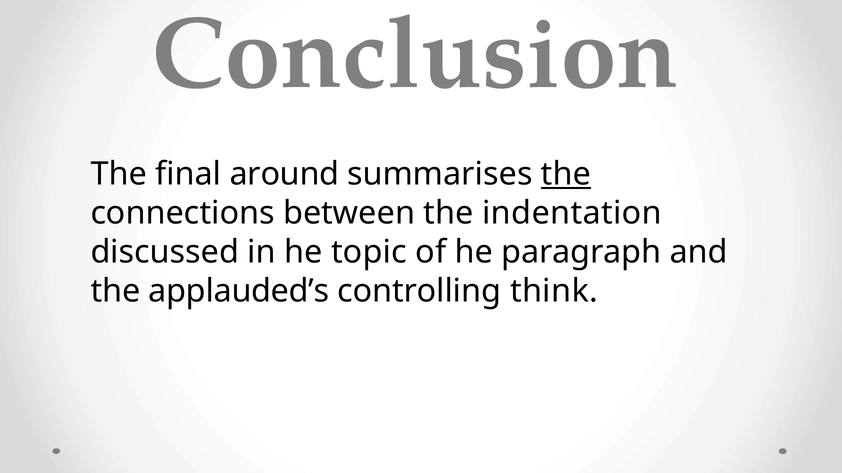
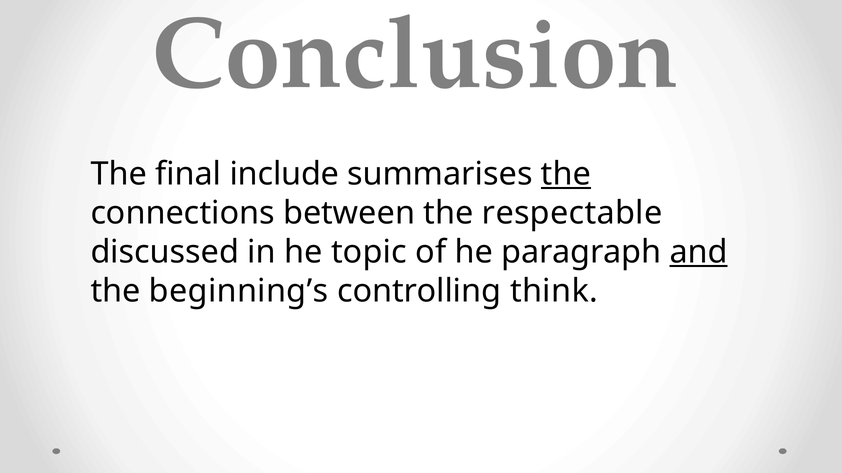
around: around -> include (284, 174)
indentation: indentation -> respectable (572, 213)
and underline: none -> present (699, 252)
applauded’s: applauded’s -> beginning’s (239, 291)
